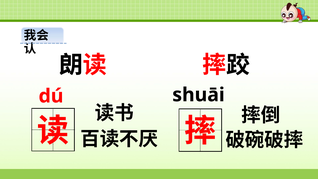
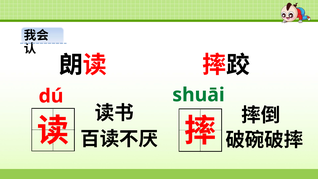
shuāi colour: black -> green (199, 95)
